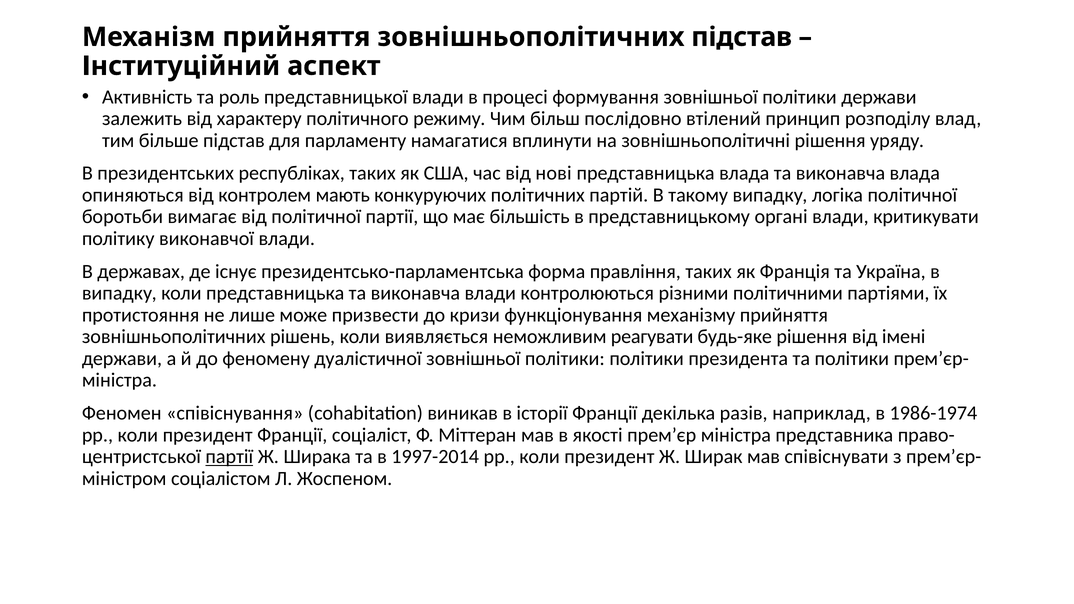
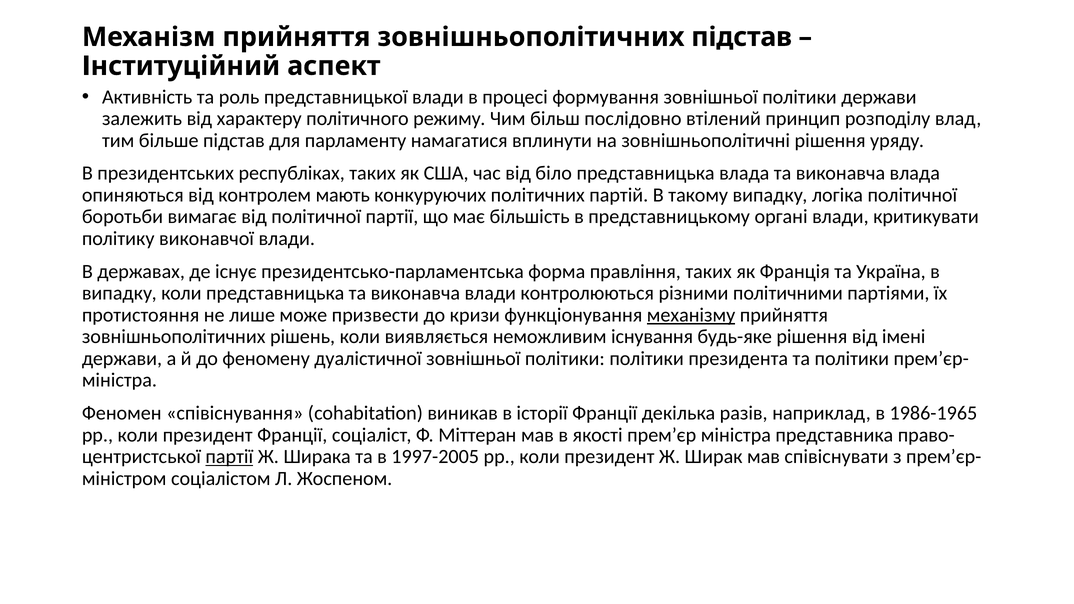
нові: нові -> біло (554, 173)
механізму underline: none -> present (691, 315)
реагувати: реагувати -> існування (652, 337)
1986-1974: 1986-1974 -> 1986-1965 (933, 413)
1997-2014: 1997-2014 -> 1997-2005 (435, 457)
